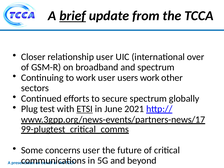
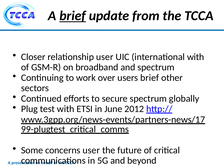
international over: over -> with (196, 57)
work user: user -> over (107, 78)
users work: work -> brief (150, 78)
ETSI underline: present -> none (85, 109)
2021: 2021 -> 2012 (134, 109)
